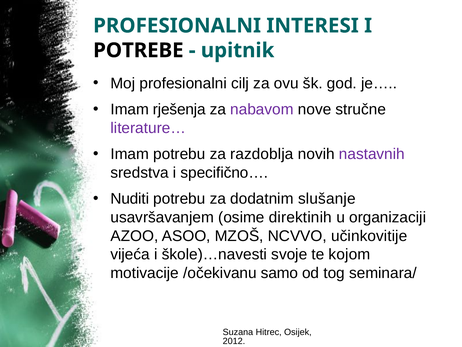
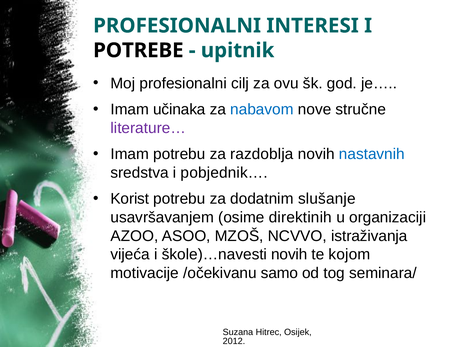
rješenja: rješenja -> učinaka (179, 109)
nabavom colour: purple -> blue (262, 109)
nastavnih colour: purple -> blue (372, 154)
specifično…: specifično… -> pobjednik… (224, 172)
Nuditi: Nuditi -> Korist (130, 199)
učinkovitije: učinkovitije -> istraživanja (369, 236)
škole)…navesti svoje: svoje -> novih (289, 254)
